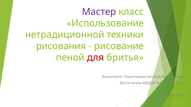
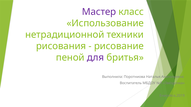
для colour: red -> purple (95, 58)
